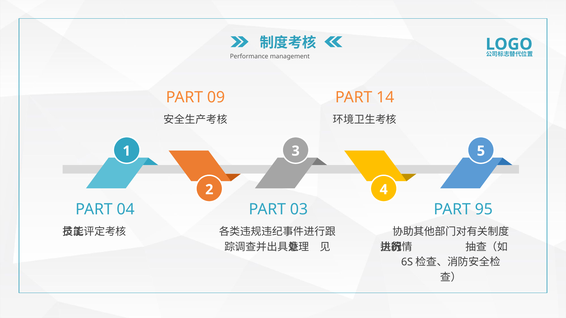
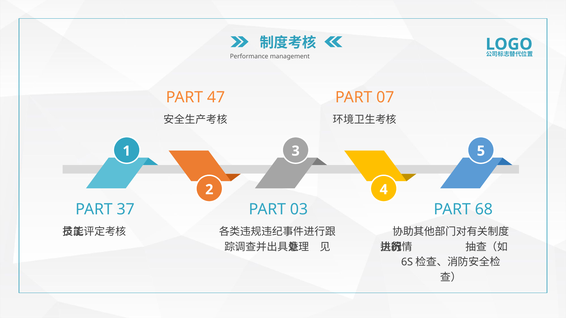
09: 09 -> 47 (216, 97)
14: 14 -> 07 (385, 97)
04: 04 -> 37 (126, 210)
95: 95 -> 68 (484, 210)
